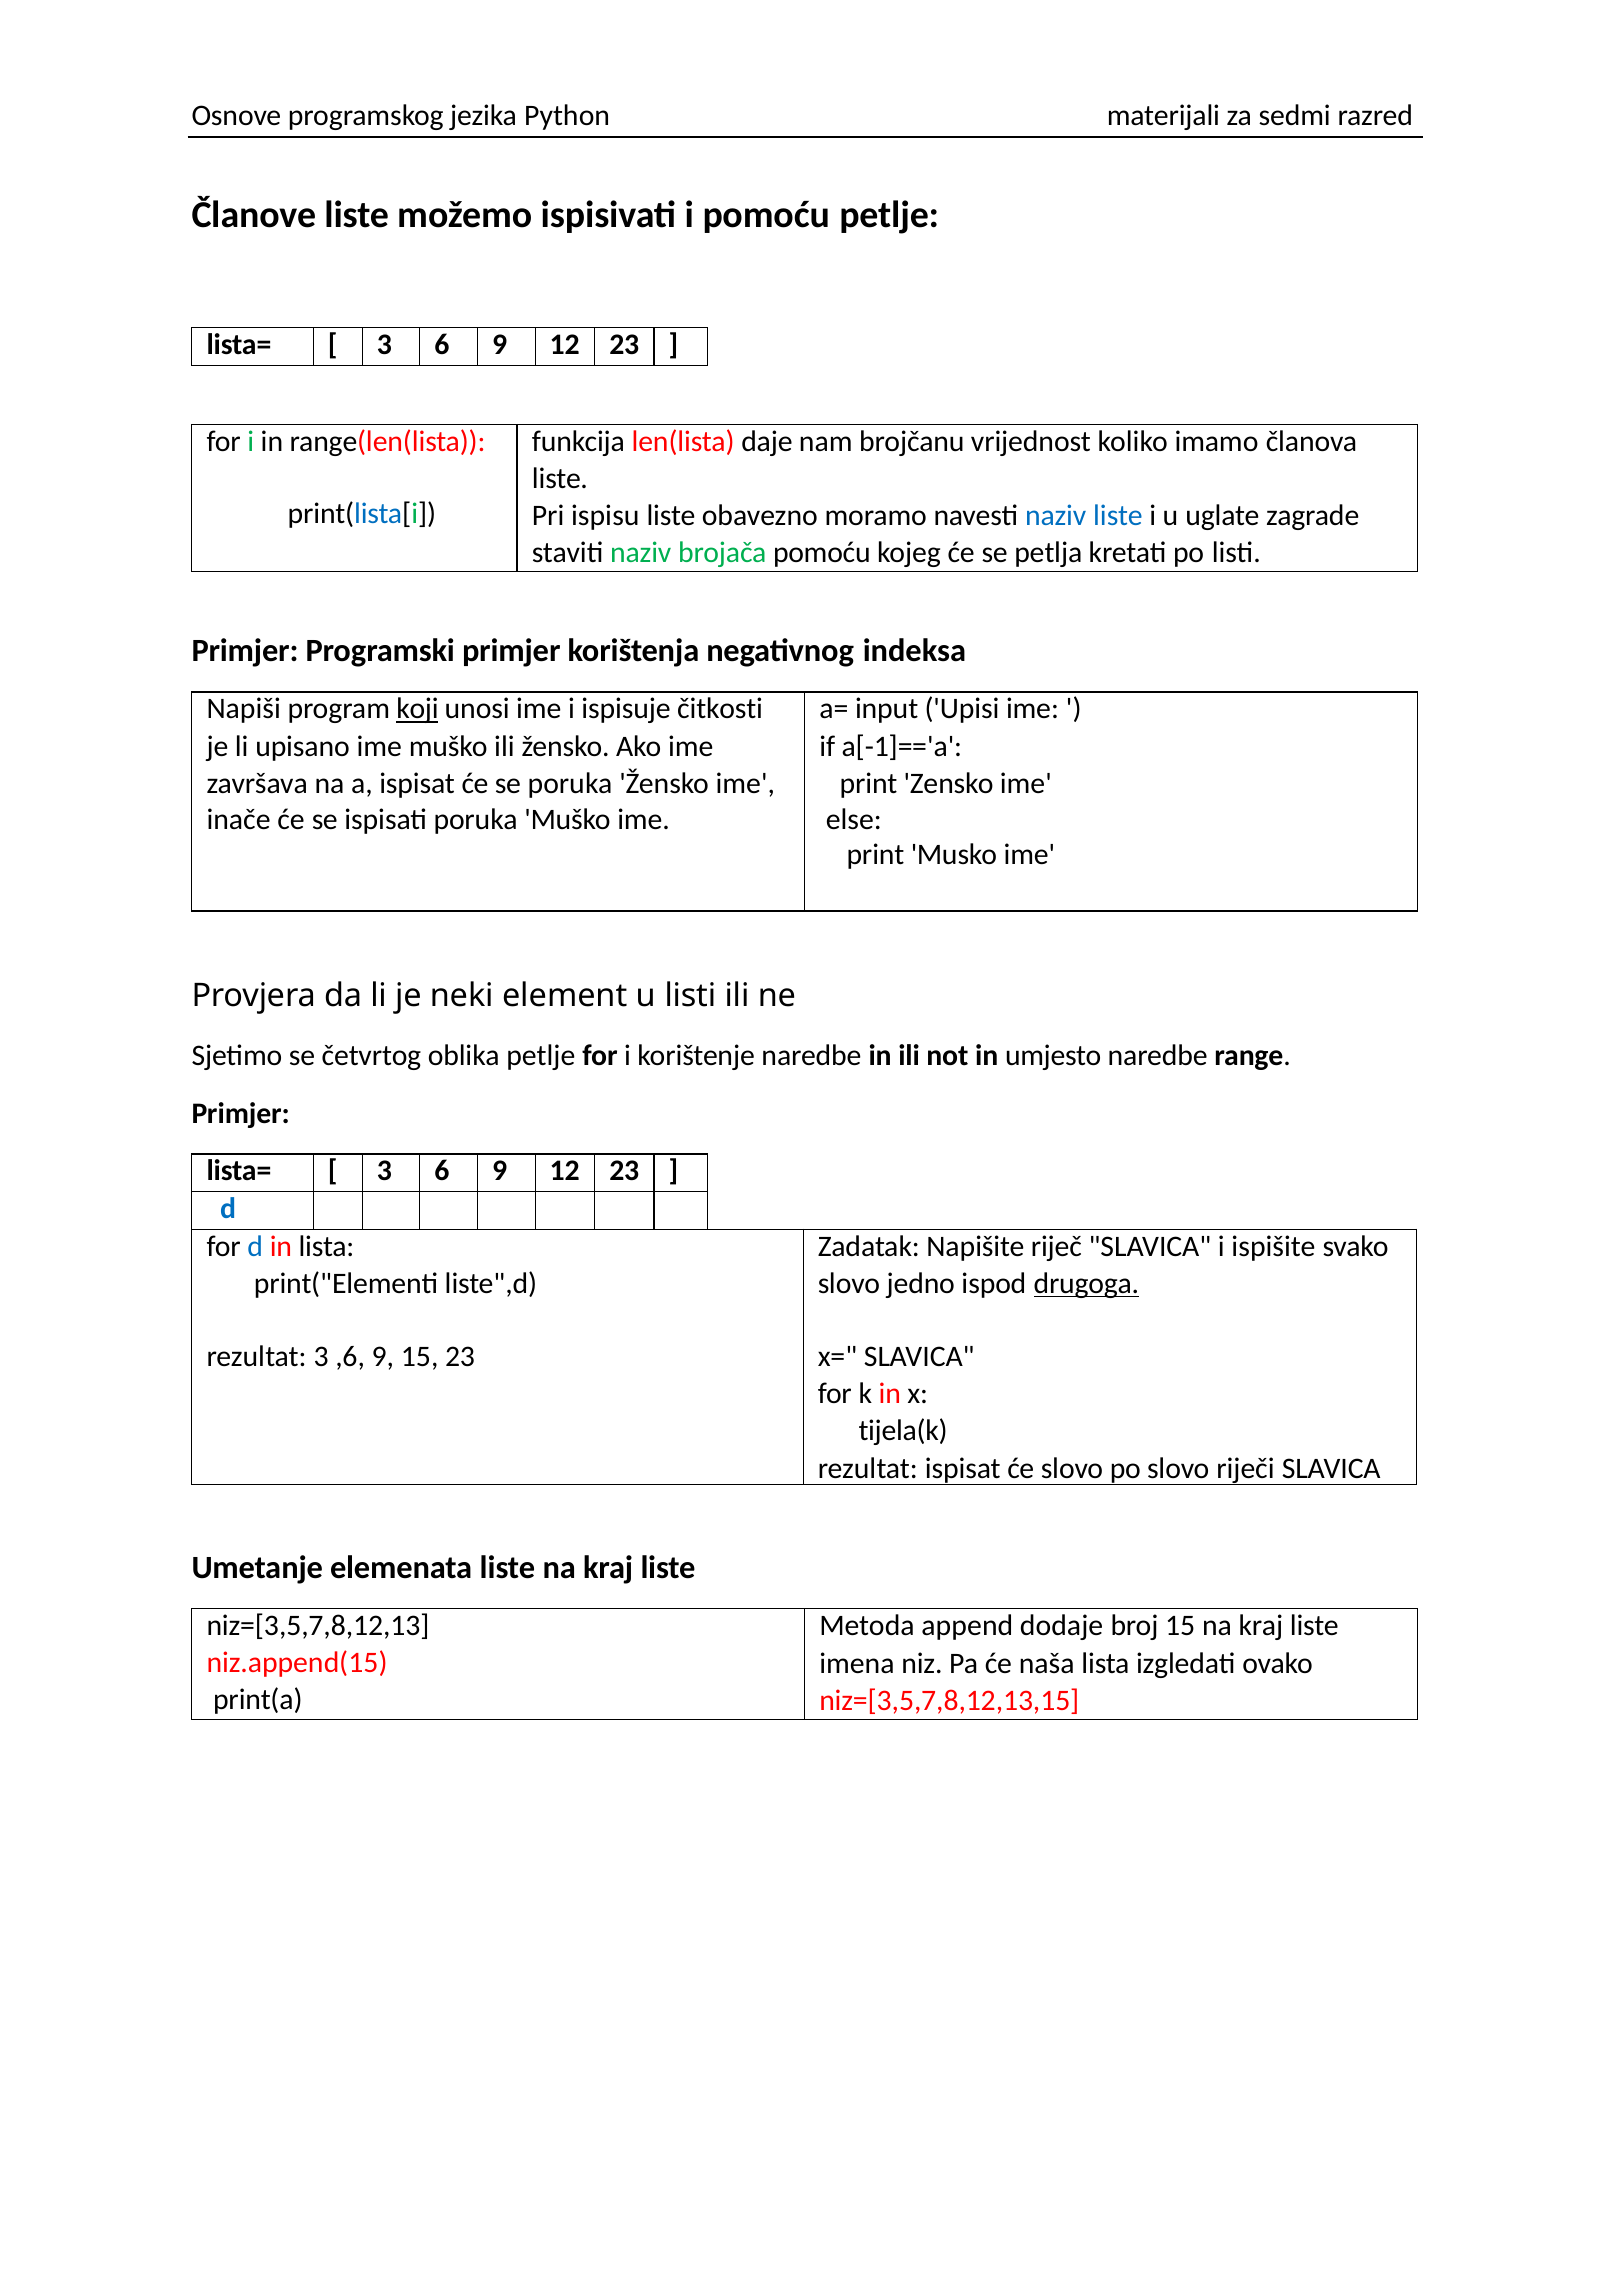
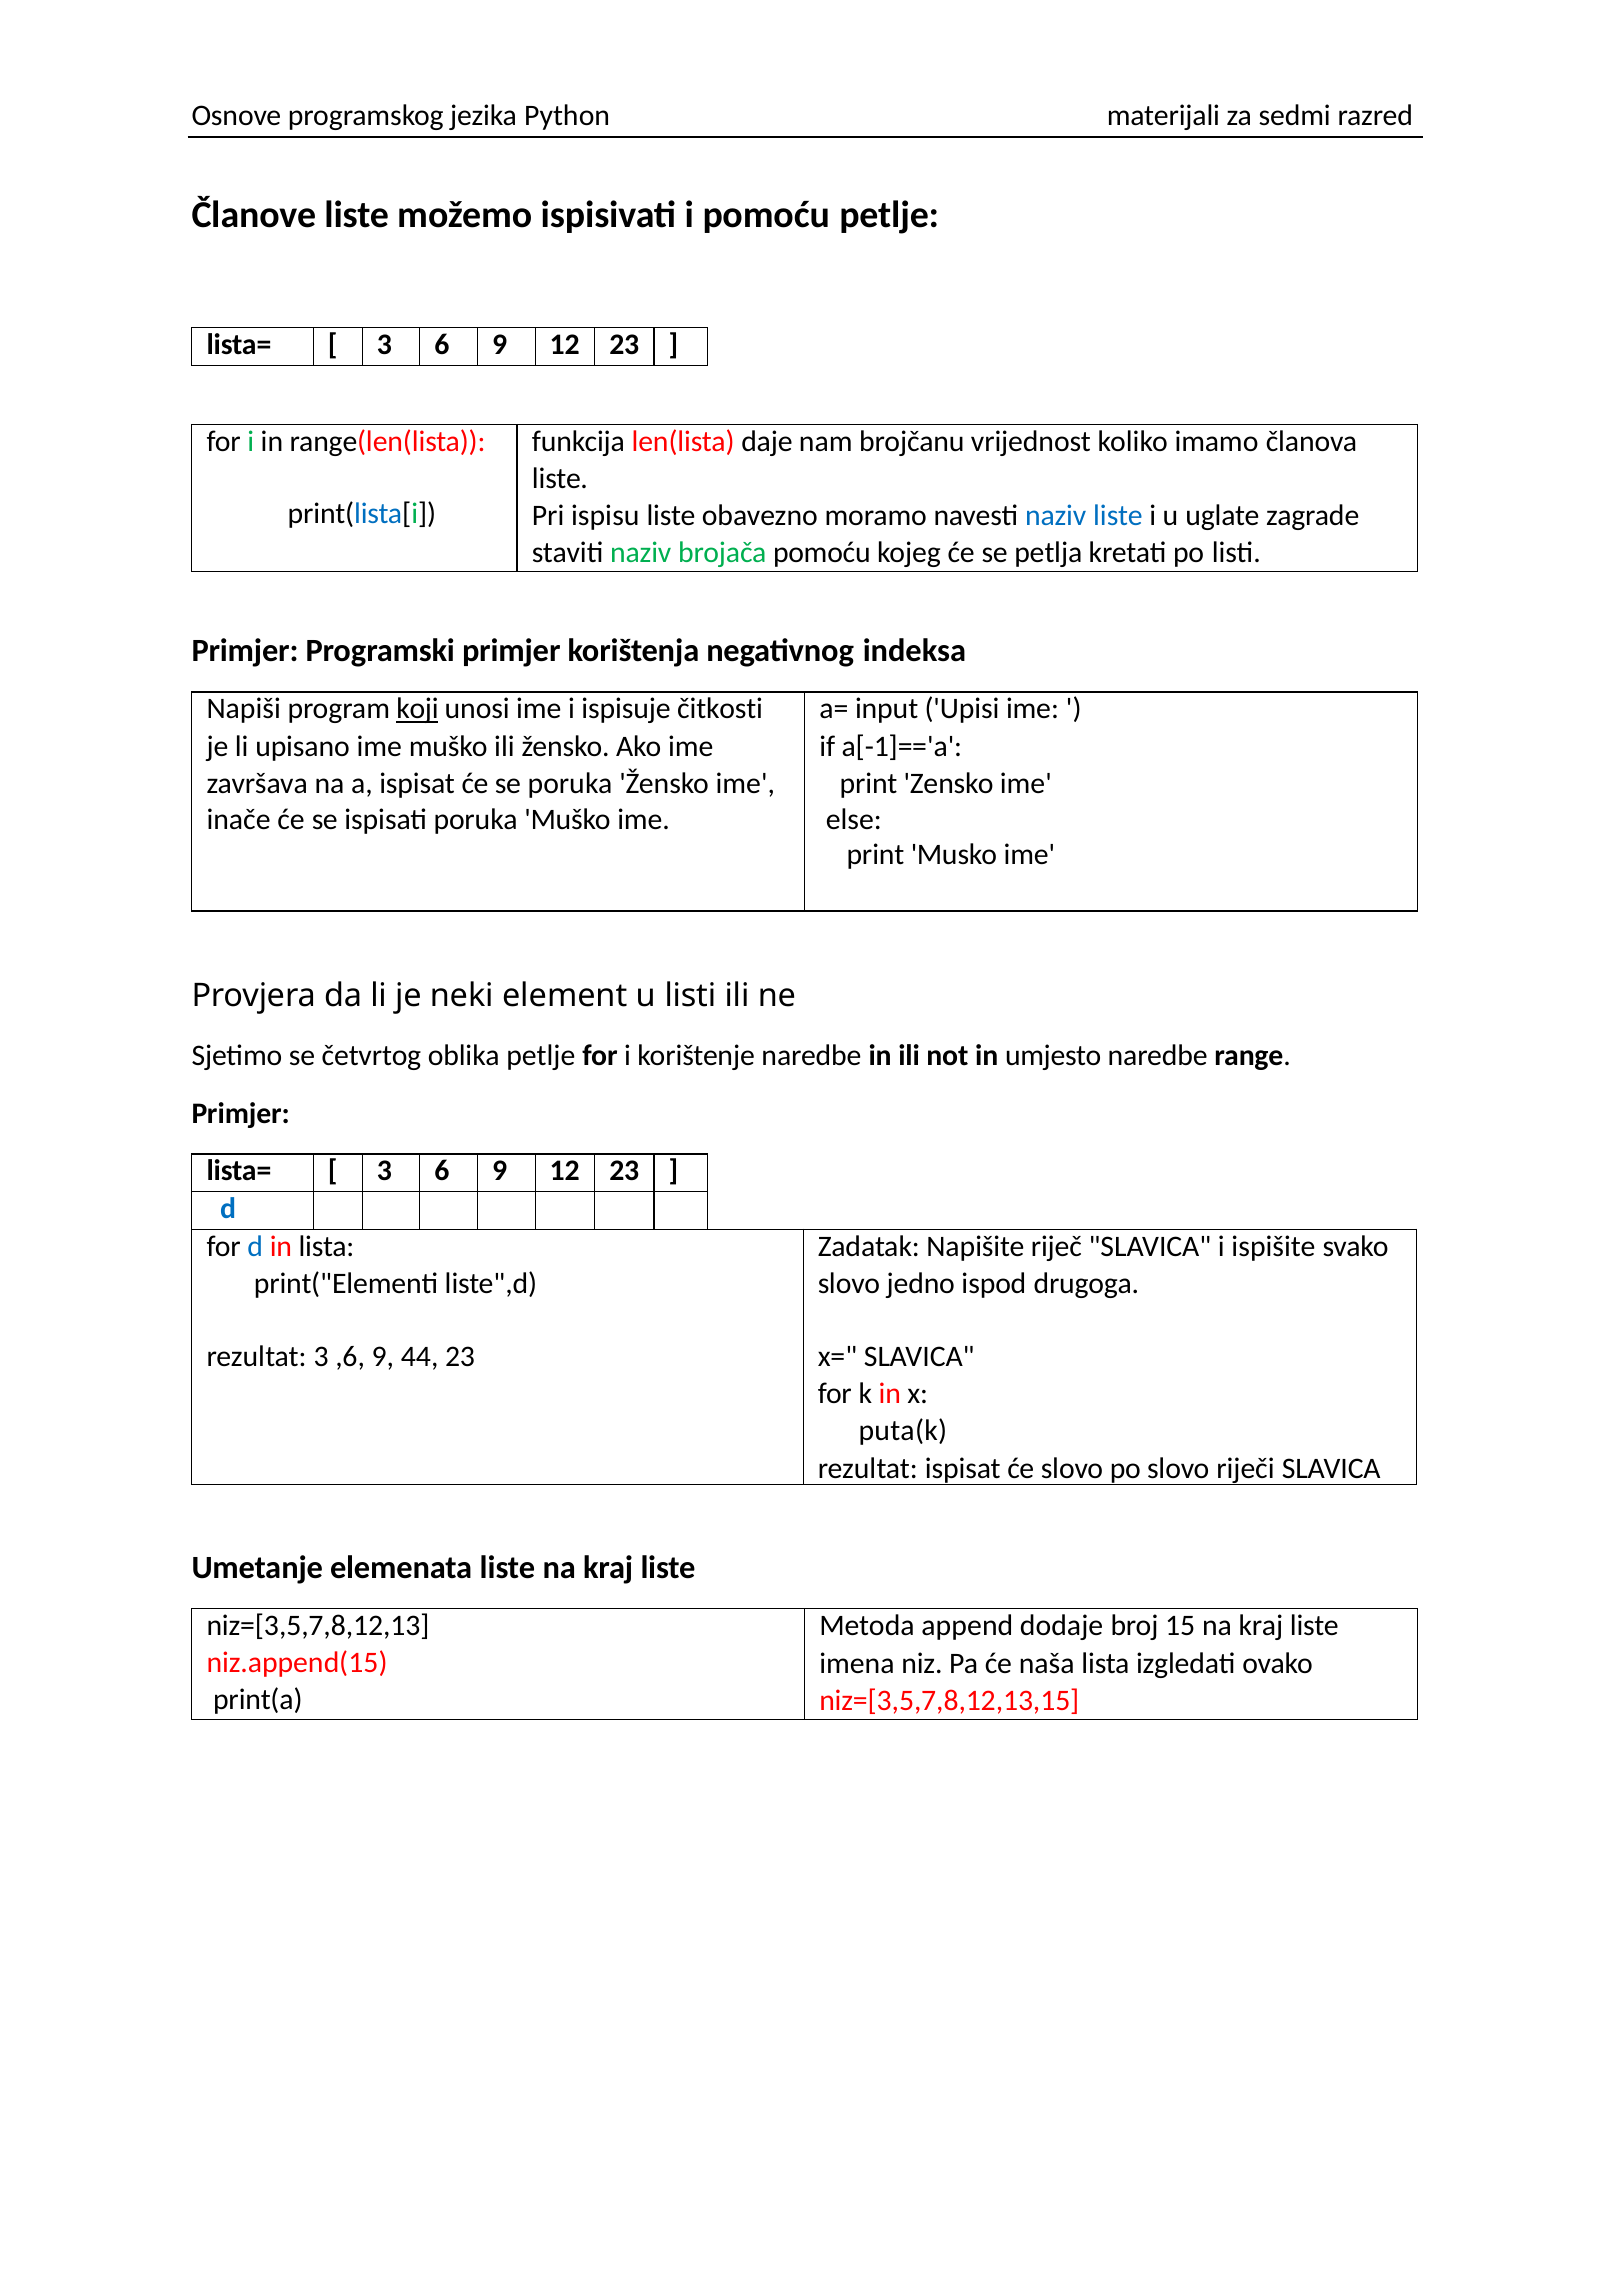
drugoga underline: present -> none (1086, 1284)
9 15: 15 -> 44 (420, 1357)
tijela(k: tijela(k -> puta(k (903, 1431)
